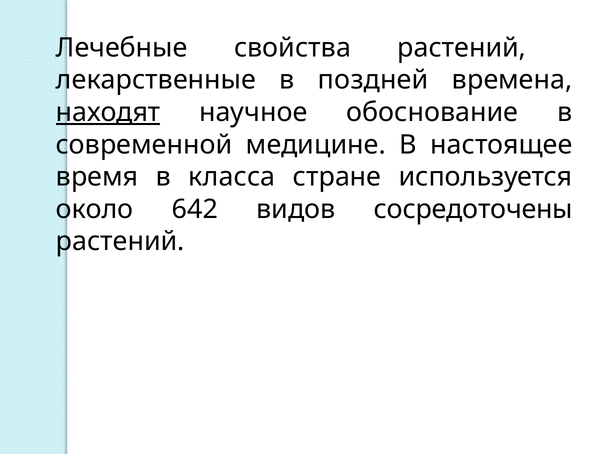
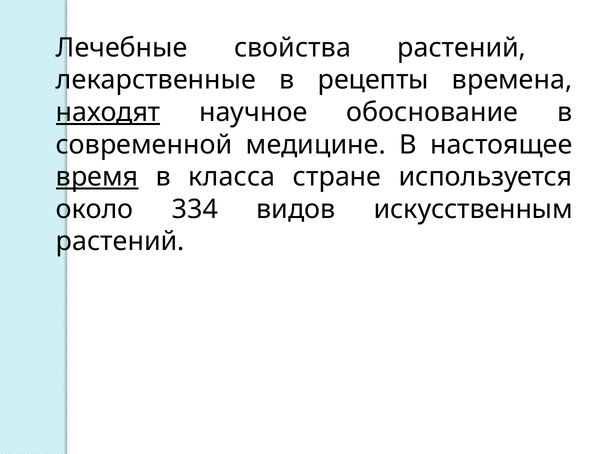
поздней: поздней -> рецепты (373, 80)
время underline: none -> present (97, 177)
642: 642 -> 334 (195, 209)
сосредоточены: сосредоточены -> искусственным (473, 209)
